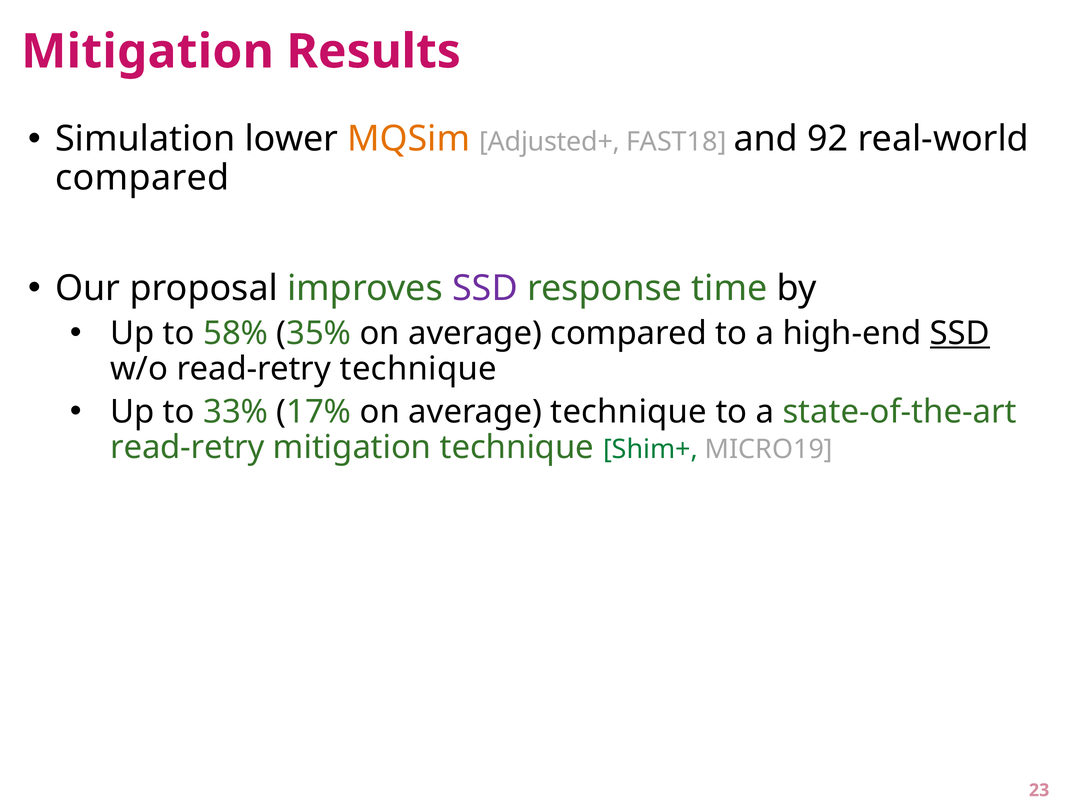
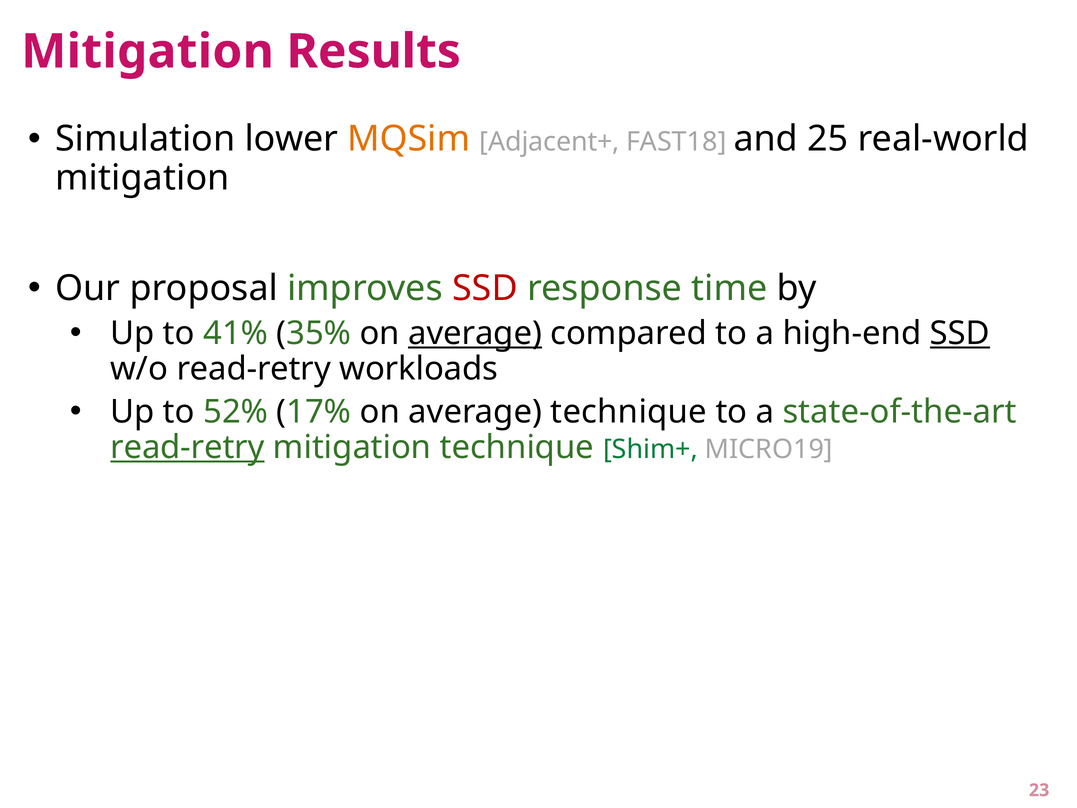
Adjusted+: Adjusted+ -> Adjacent+ (550, 142)
92: 92 -> 25 (828, 139)
compared: compared -> mitigation (142, 178)
SSD colour: purple -> red (485, 288)
58%: 58% -> 41% (236, 333)
average underline: none -> present (475, 333)
read-retry technique: technique -> workloads (419, 369)
33%: 33% -> 52% (236, 412)
read-retry underline: none -> present (187, 447)
